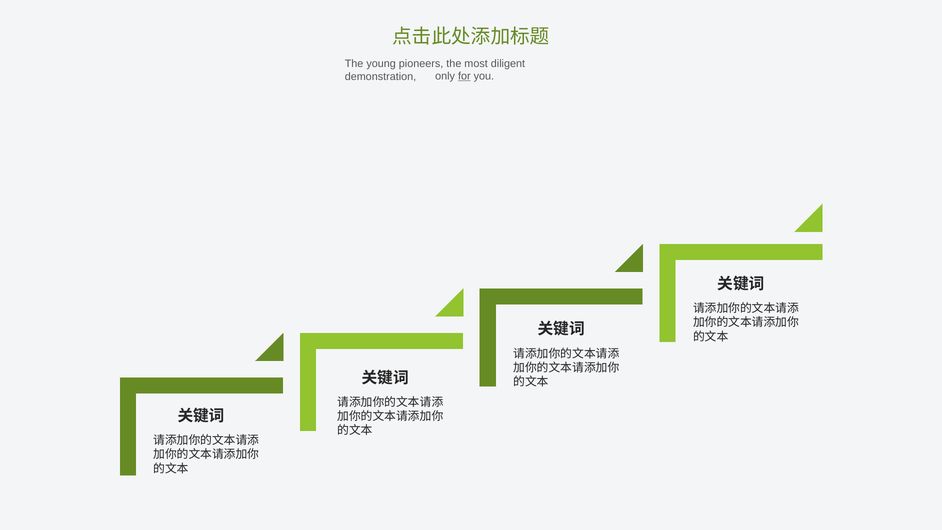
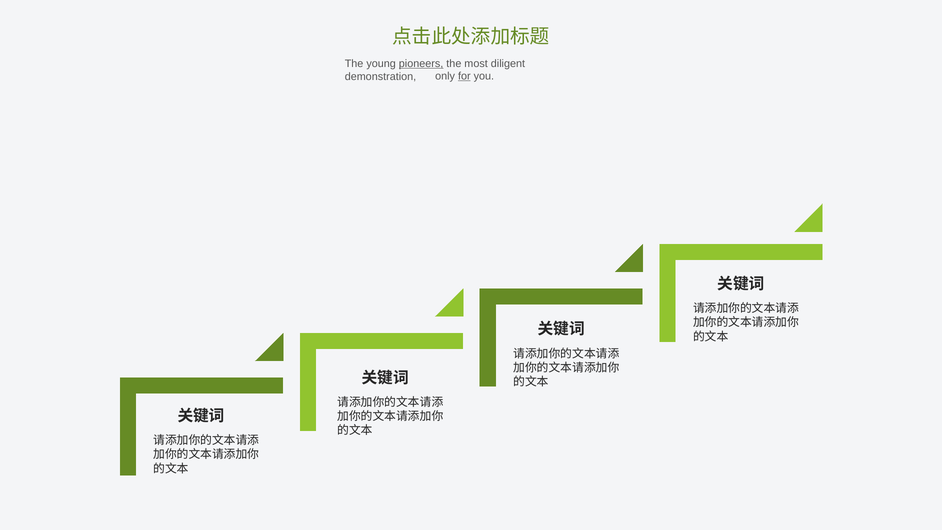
pioneers underline: none -> present (421, 64)
